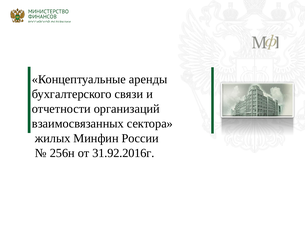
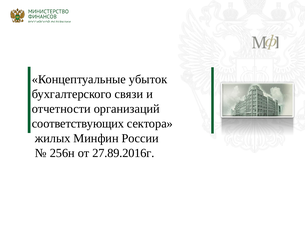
аренды: аренды -> убыток (148, 79)
взаимосвязанных: взаимосвязанных -> соответствующих (78, 123)
31.92.2016г: 31.92.2016г -> 27.89.2016г (123, 153)
